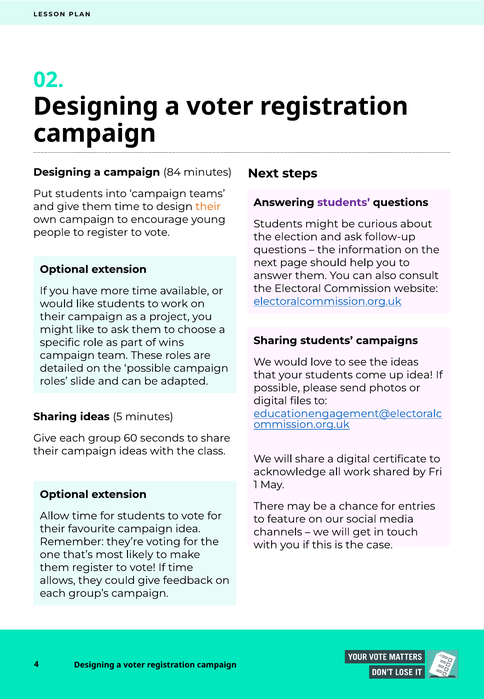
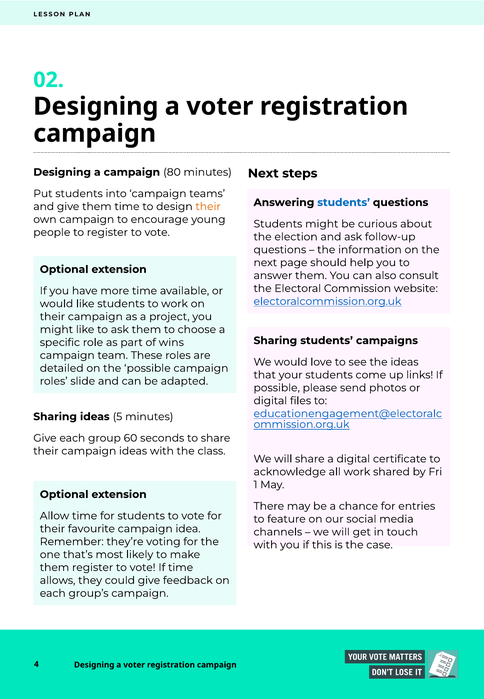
84: 84 -> 80 (172, 172)
students colour: purple -> blue (344, 203)
up idea: idea -> links (420, 375)
